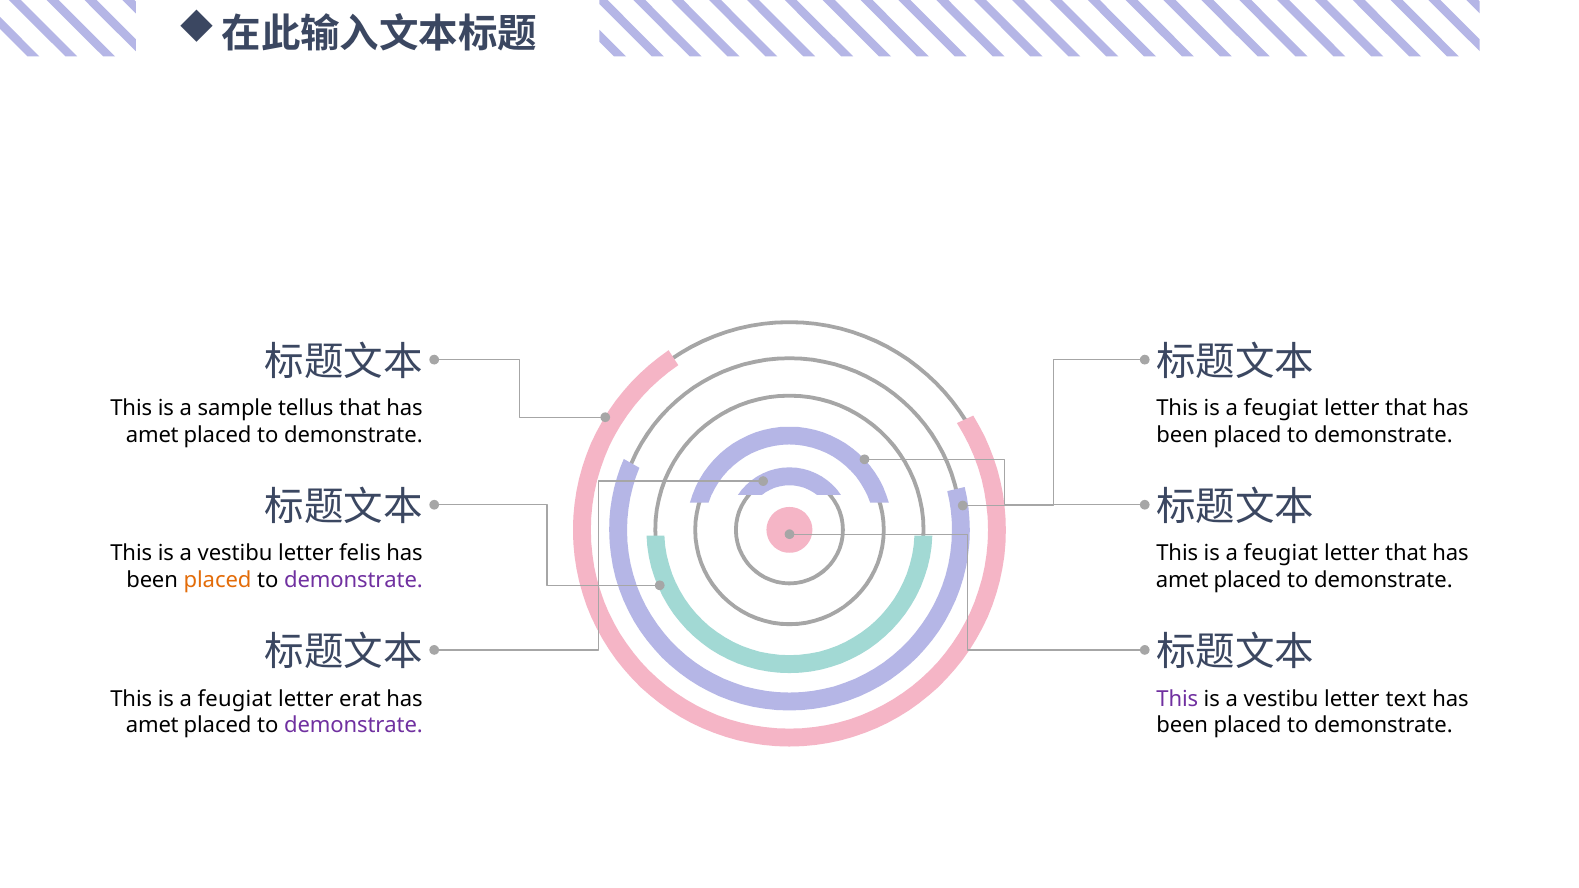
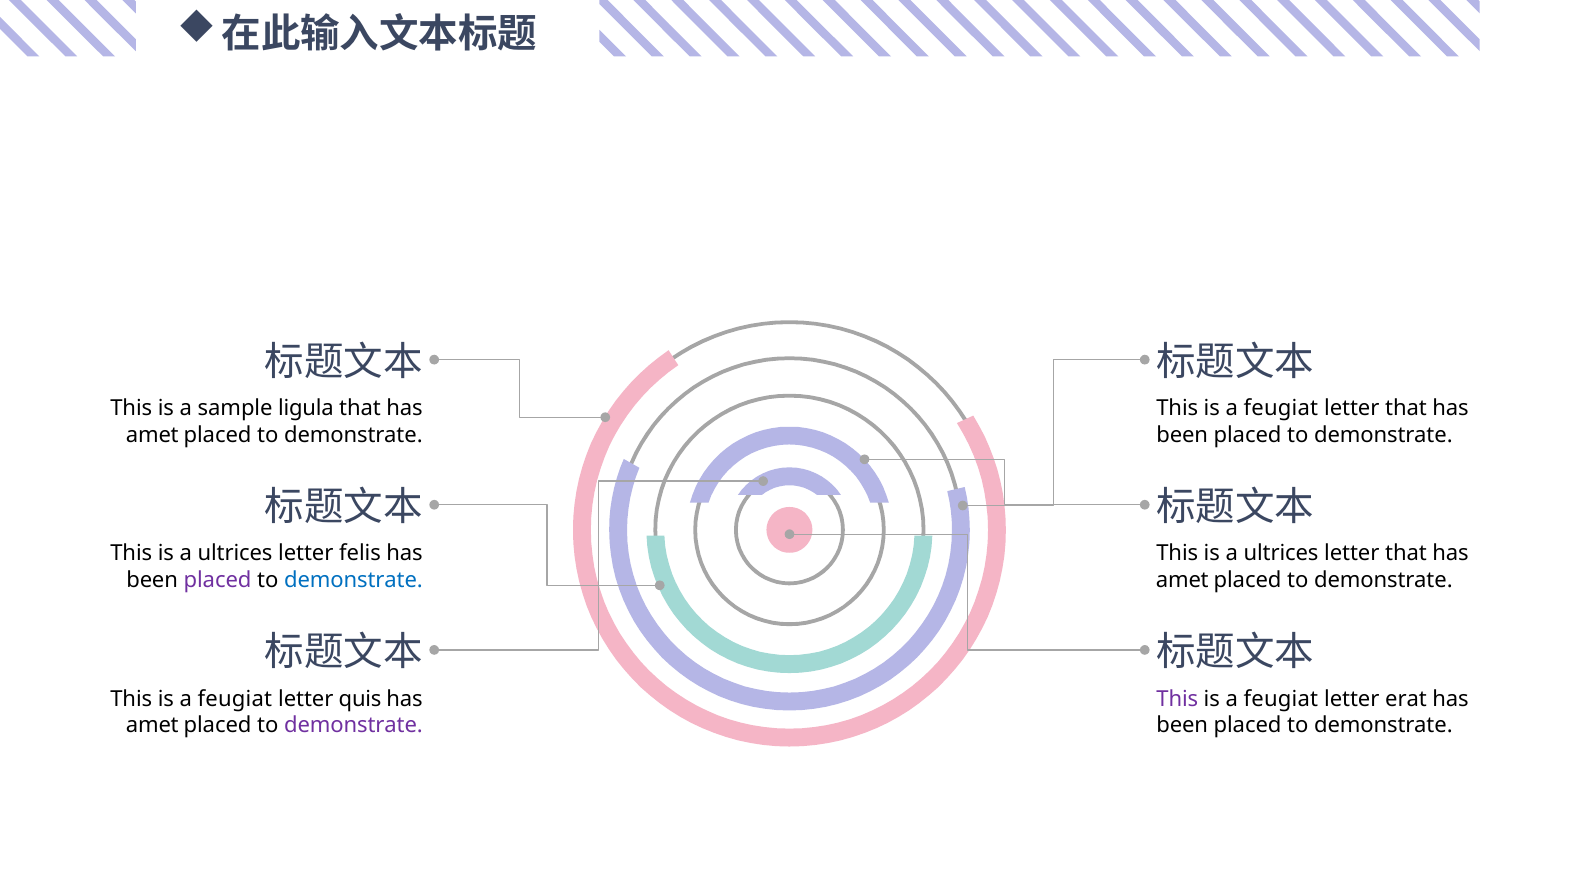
tellus: tellus -> ligula (306, 409)
vestibu: vestibu -> ultrices (235, 554)
feugiat: feugiat -> ultrices (1281, 554)
placed colour: orange -> purple (218, 580)
demonstrate colour: purple -> blue (353, 580)
erat: erat -> quis (360, 699)
vestibu: vestibu -> feugiat (1281, 699)
text: text -> erat (1406, 699)
